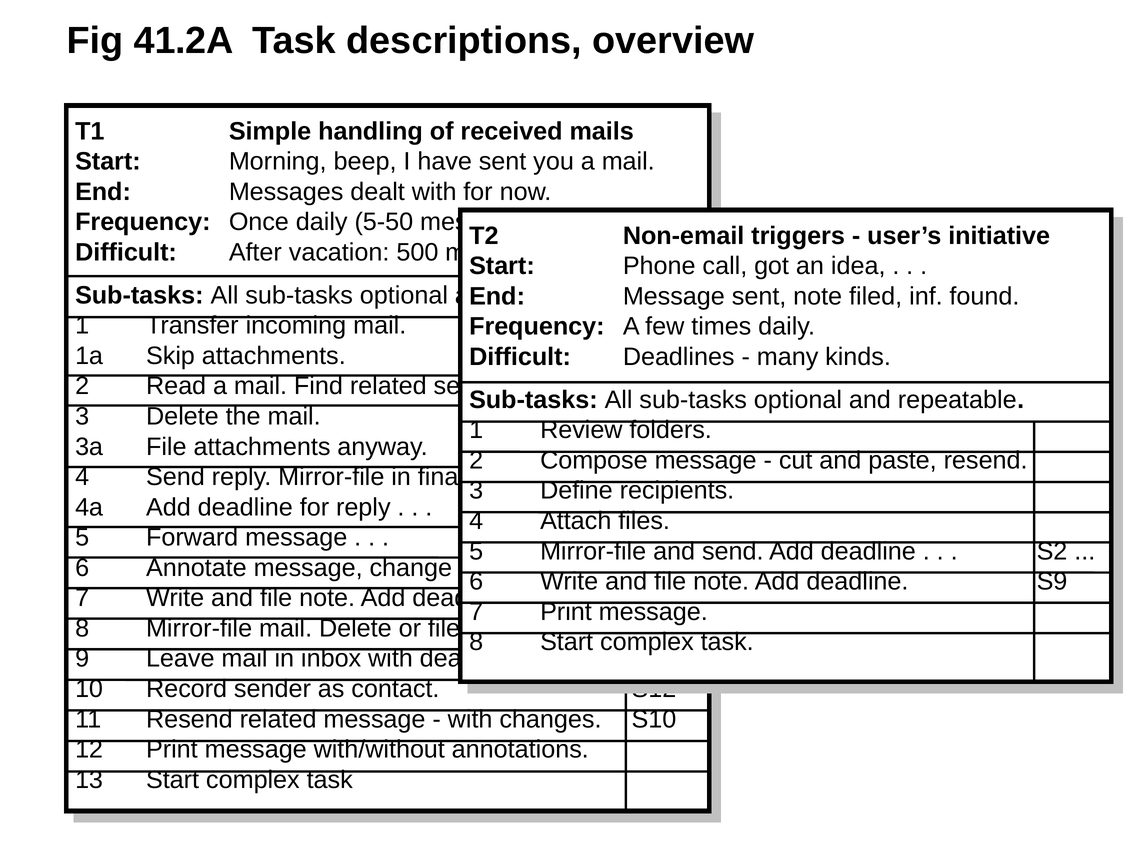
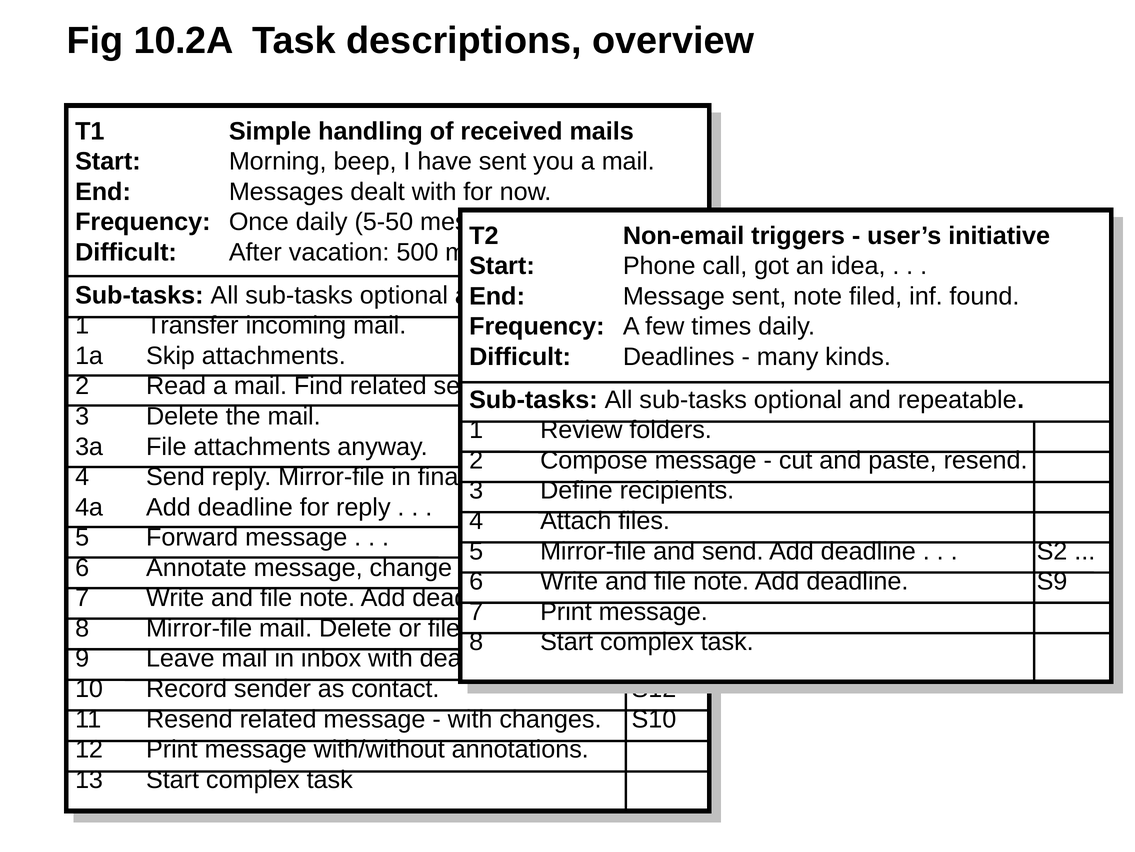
41.2A: 41.2A -> 10.2A (184, 41)
